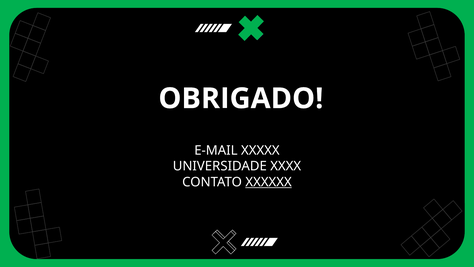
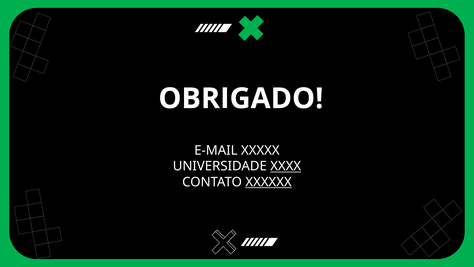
XXXX underline: none -> present (286, 166)
